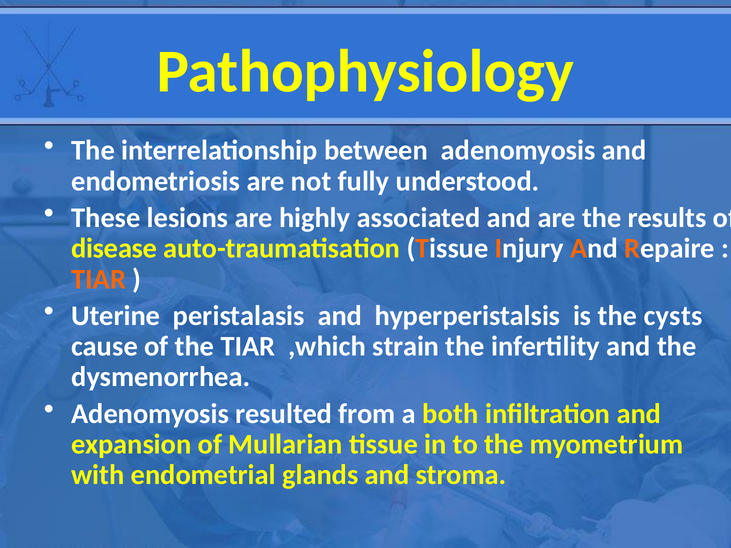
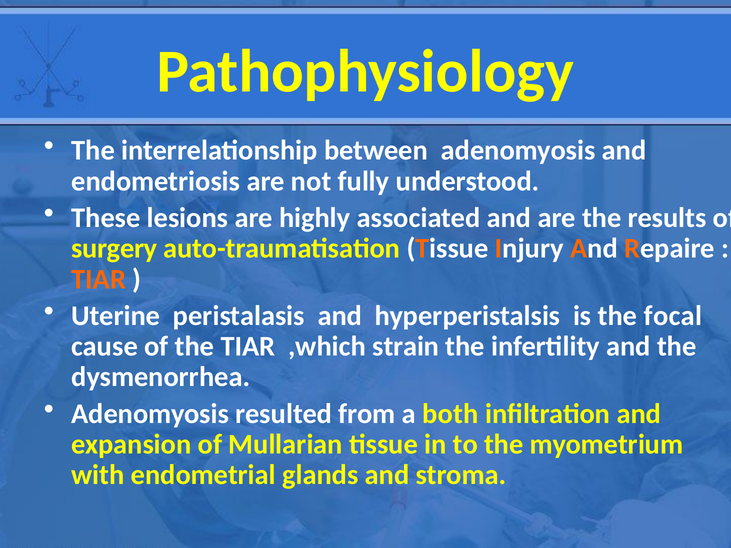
disease: disease -> surgery (114, 249)
cysts: cysts -> focal (673, 316)
